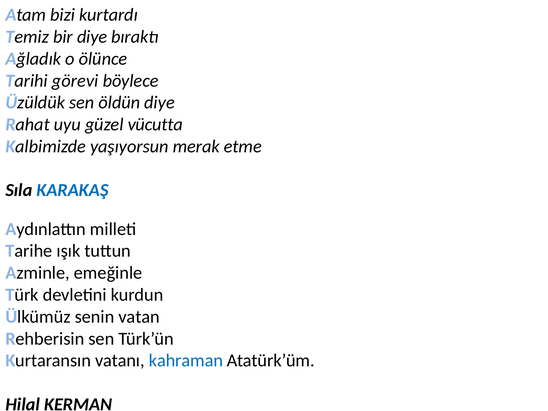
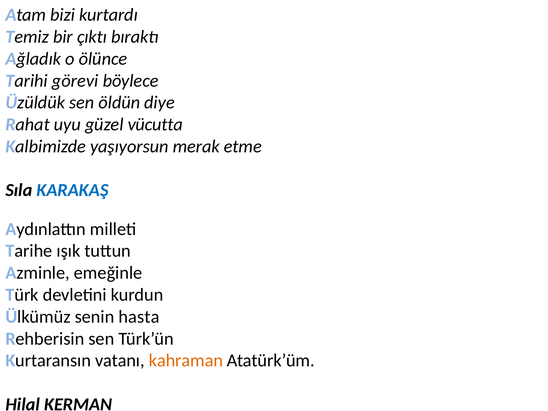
bir diye: diye -> çıktı (92, 37)
vatan: vatan -> hasta (139, 317)
kahraman colour: blue -> orange (186, 361)
